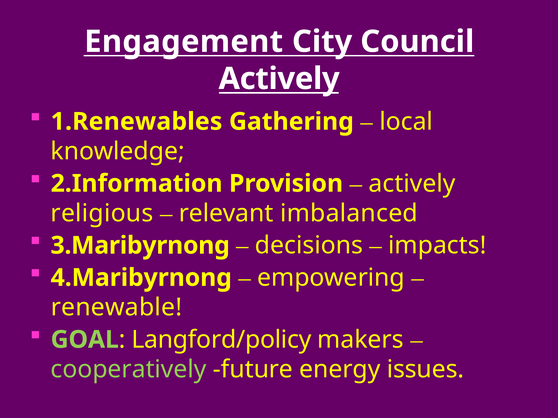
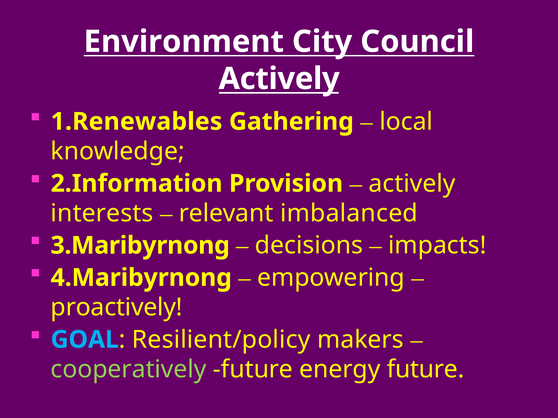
Engagement: Engagement -> Environment (184, 42)
religious: religious -> interests (102, 213)
renewable: renewable -> proactively (117, 308)
GOAL colour: light green -> light blue (85, 340)
Langford/policy: Langford/policy -> Resilient/policy (221, 340)
energy issues: issues -> future (426, 370)
